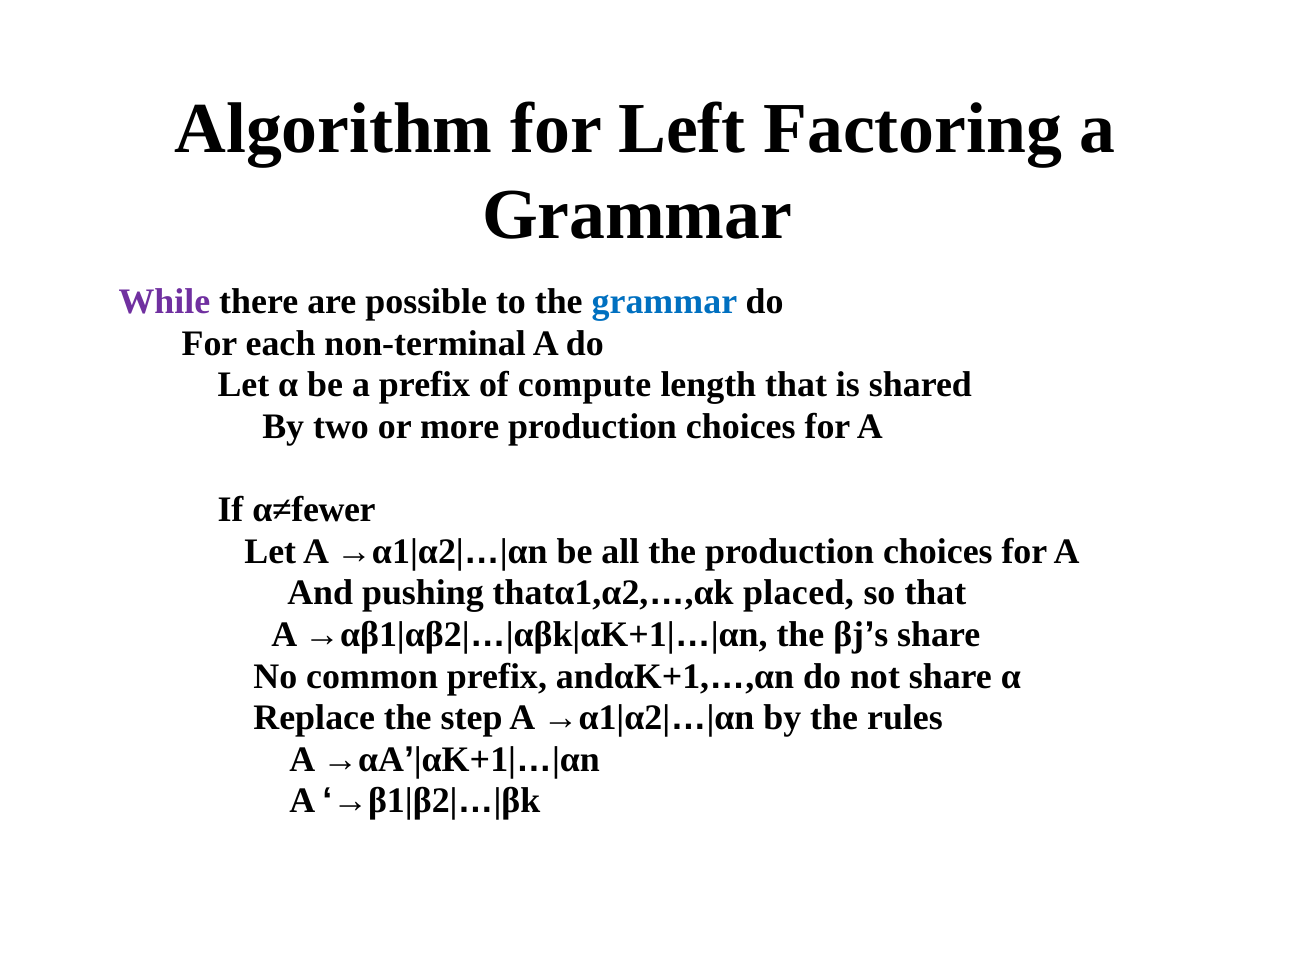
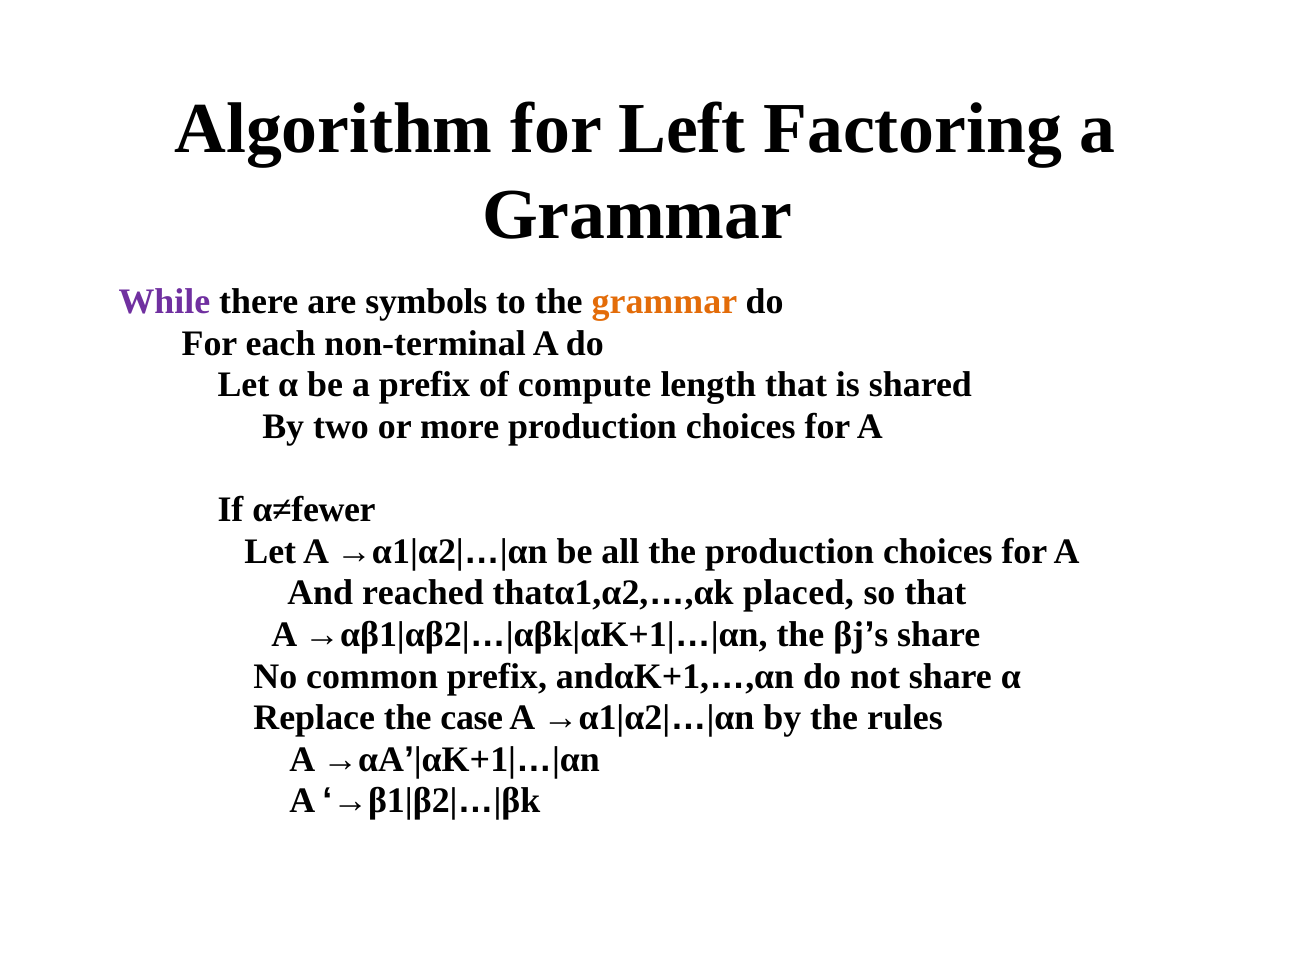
possible: possible -> symbols (426, 302)
grammar colour: blue -> orange (664, 302)
pushing: pushing -> reached (423, 593)
step: step -> case (472, 718)
